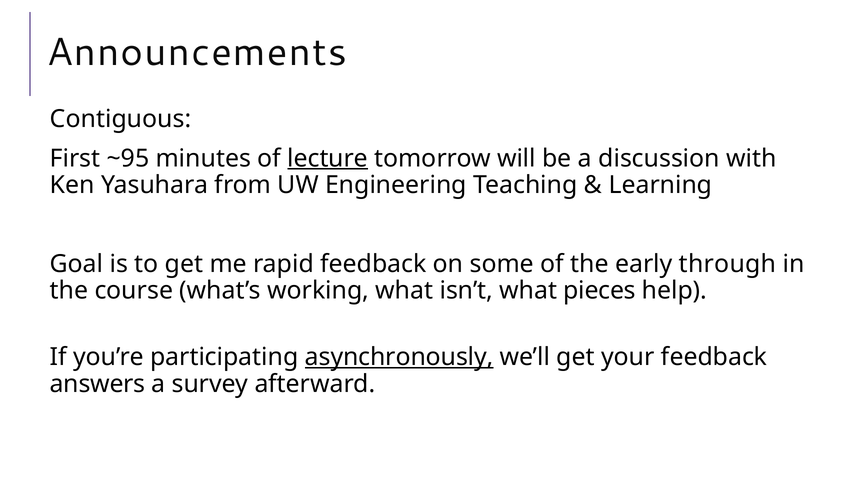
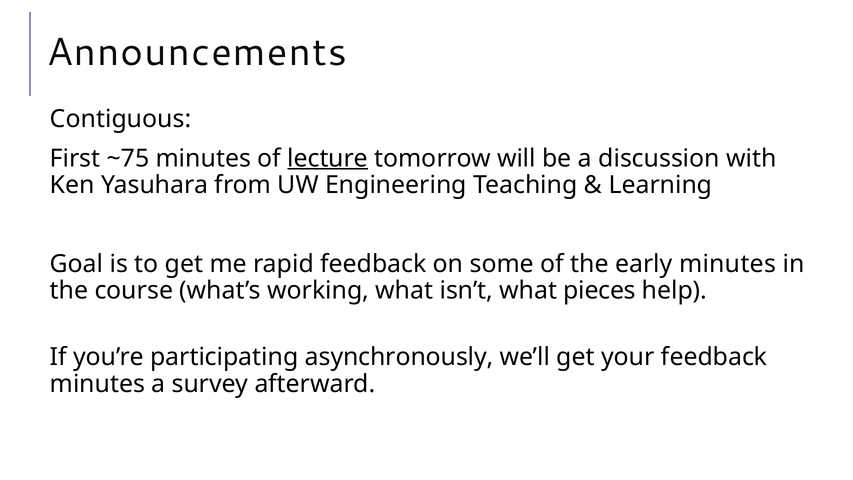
~95: ~95 -> ~75 (128, 158)
early through: through -> minutes (728, 264)
asynchronously underline: present -> none (399, 357)
answers: answers -> minutes (97, 384)
